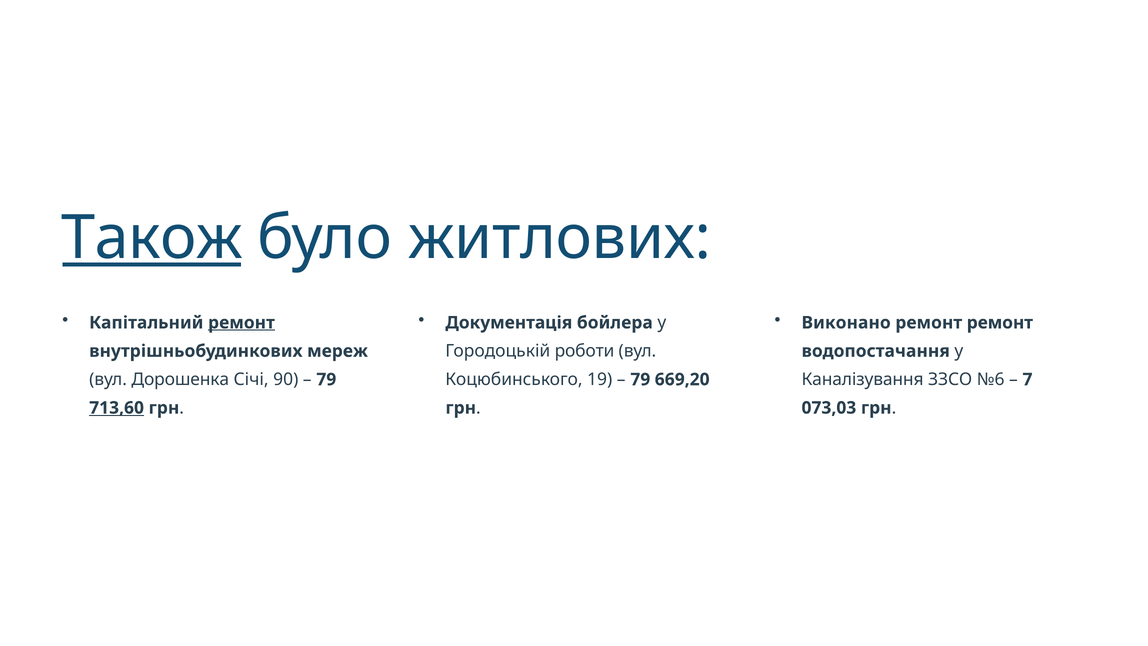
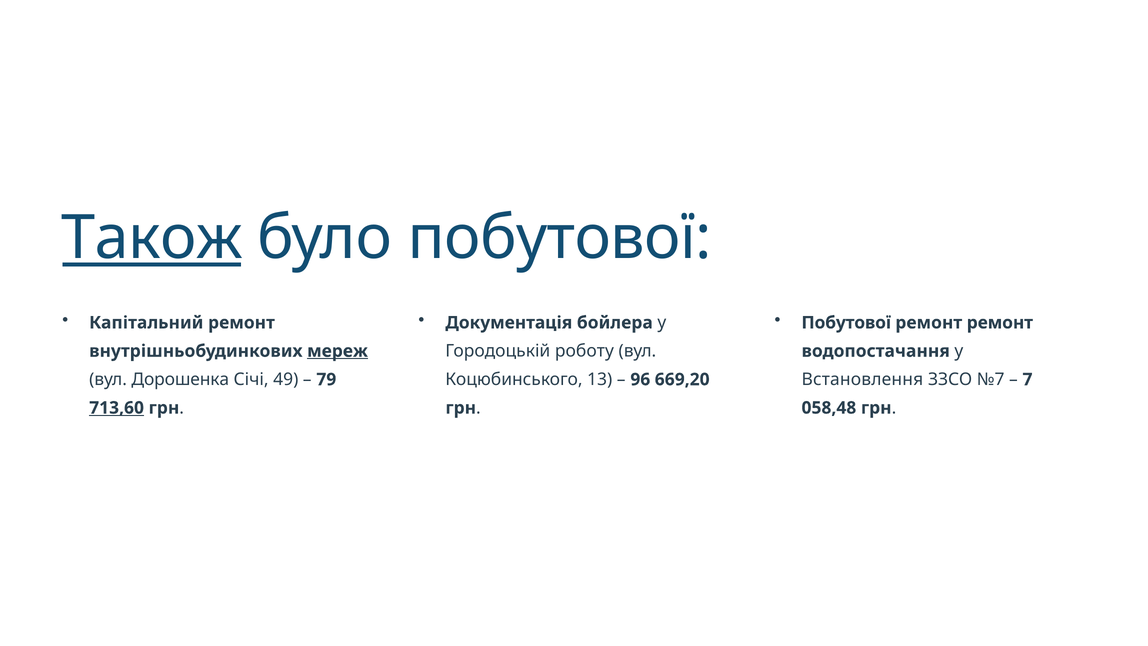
було житлових: житлових -> побутової (560, 238)
ремонт underline: present -> none (241, 323)
Виконано: Виконано -> Побутової (846, 323)
роботи: роботи -> роботу (584, 351)
мереж underline: none -> present (338, 351)
90: 90 -> 49 (286, 379)
19: 19 -> 13 (600, 379)
79: 79 -> 96 (640, 379)
Каналізування: Каналізування -> Встановлення (862, 379)
№6: №6 -> №7 (991, 379)
073,03: 073,03 -> 058,48 (829, 408)
